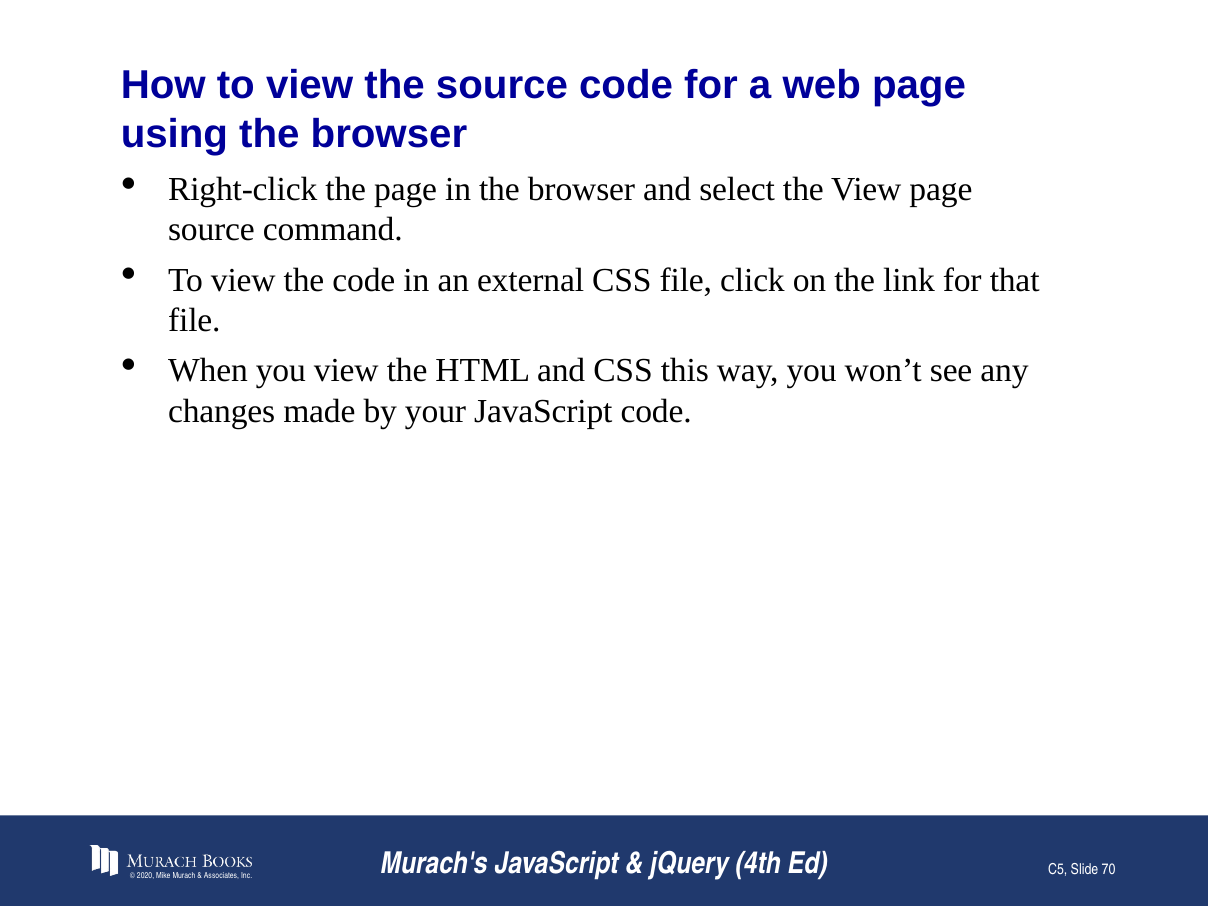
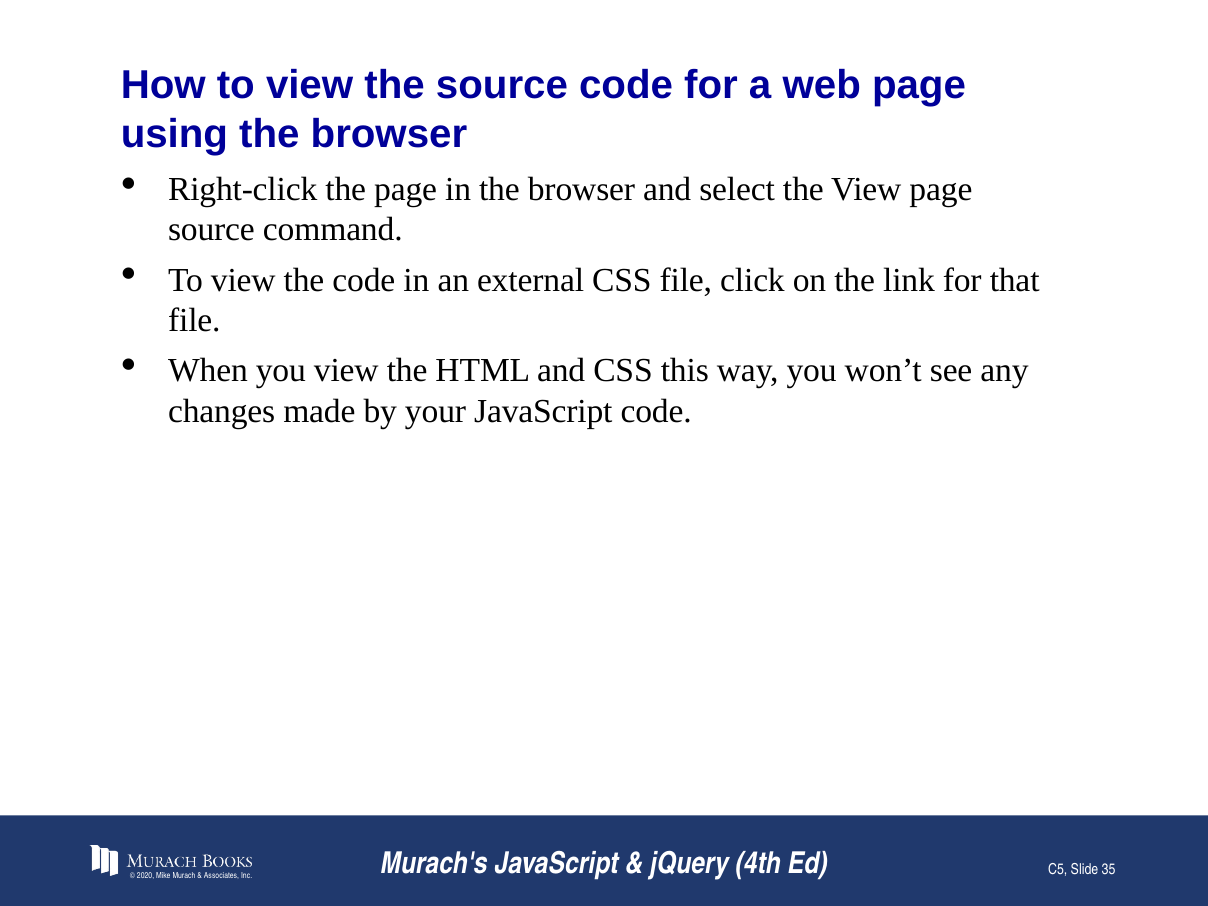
70: 70 -> 35 (1109, 869)
